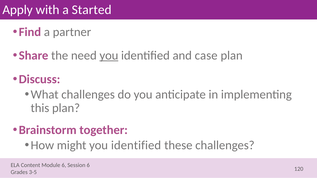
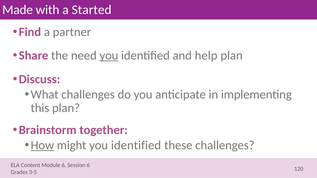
Apply: Apply -> Made (18, 10)
case: case -> help (206, 56)
How underline: none -> present (42, 145)
